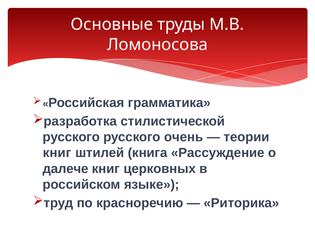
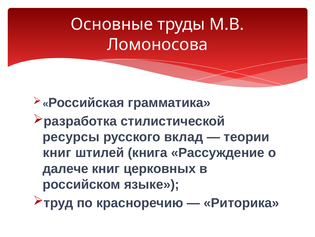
русского: русского -> ресурсы (71, 137)
очень: очень -> вклад (184, 137)
